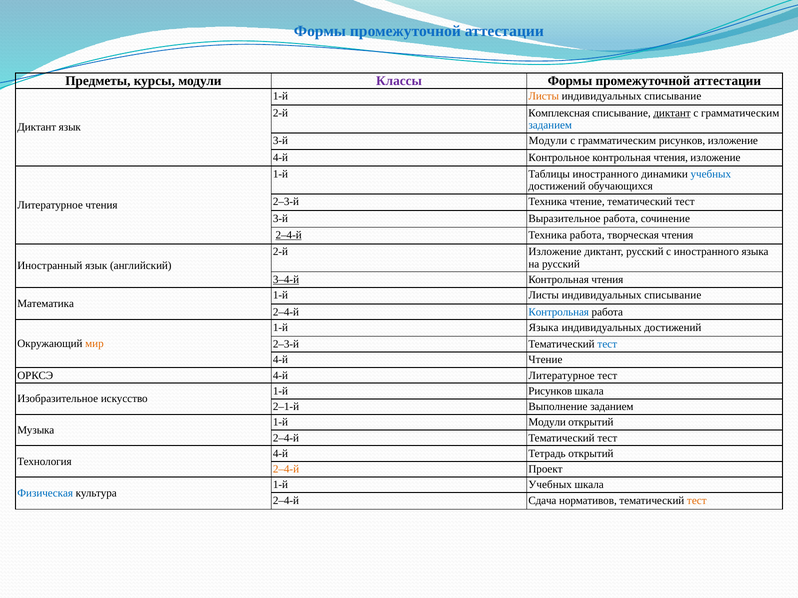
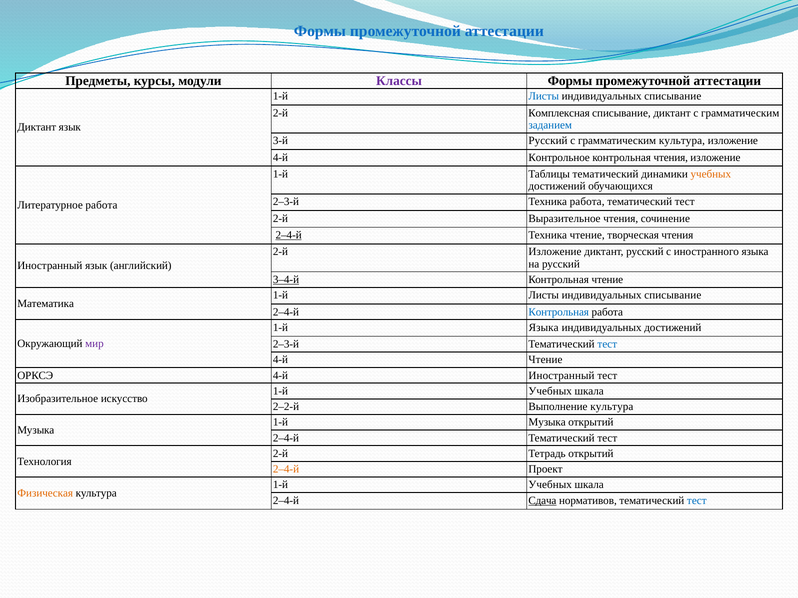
Листы colour: orange -> blue (544, 96)
диктант underline: present -> none (672, 113)
3-й Модули: Модули -> Русский (548, 141)
грамматическим рисунков: рисунков -> культура (682, 141)
Таблицы иностранного: иностранного -> тематический (606, 174)
учебных colour: blue -> orange (711, 174)
Техника чтение: чтение -> работа (587, 202)
Литературное чтения: чтения -> работа (101, 205)
3-й: 3-й -> 2-й (280, 219)
Выразительное работа: работа -> чтения (621, 219)
Техника работа: работа -> чтение (587, 235)
чтения: чтения -> чтение (607, 280)
мир colour: orange -> purple (94, 344)
4-й Литературное: Литературное -> Иностранный (562, 376)
Рисунков: Рисунков -> Учебных (550, 391)
2–1-й: 2–1-й -> 2–2-й (286, 407)
Выполнение заданием: заданием -> культура (612, 407)
1-й Модули: Модули -> Музыка (547, 423)
4-й: 4-й -> 2-й (280, 454)
Физическая colour: blue -> orange (45, 494)
Сдача underline: none -> present (542, 501)
тест colour: orange -> blue (697, 501)
